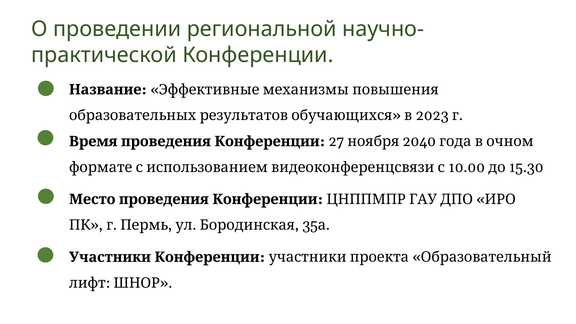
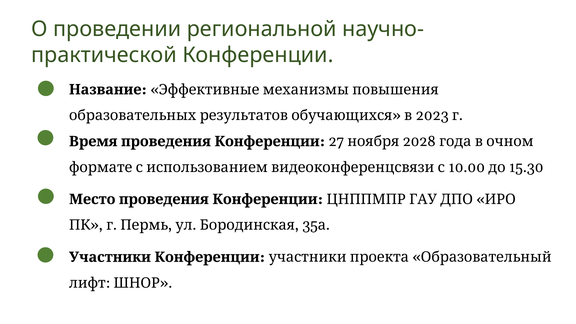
2040: 2040 -> 2028 (419, 141)
